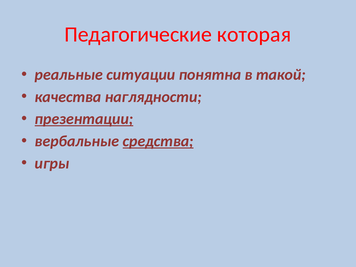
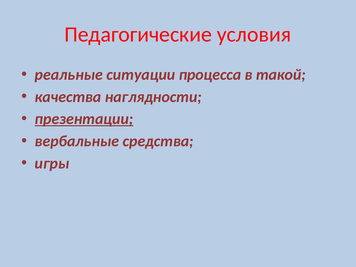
которая: которая -> условия (254, 34)
понятна: понятна -> процесса (210, 75)
средства underline: present -> none (158, 141)
